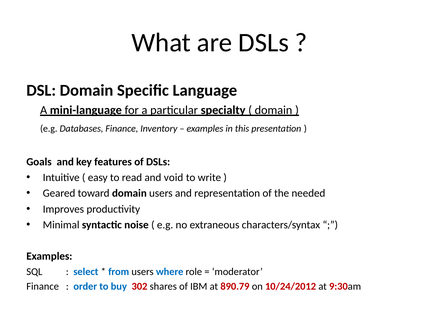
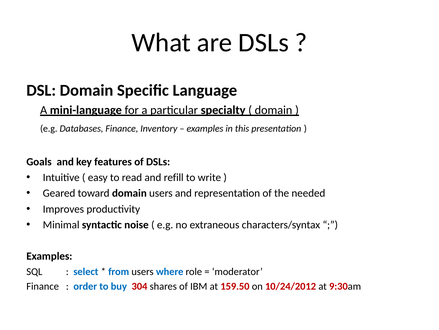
void: void -> refill (174, 177)
302: 302 -> 304 (139, 286)
890.79: 890.79 -> 159.50 (235, 286)
